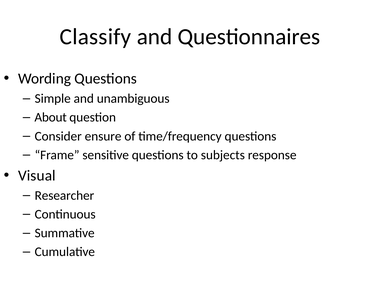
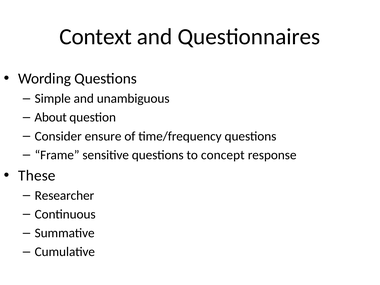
Classify: Classify -> Context (96, 37)
subjects: subjects -> concept (223, 155)
Visual: Visual -> These (37, 176)
